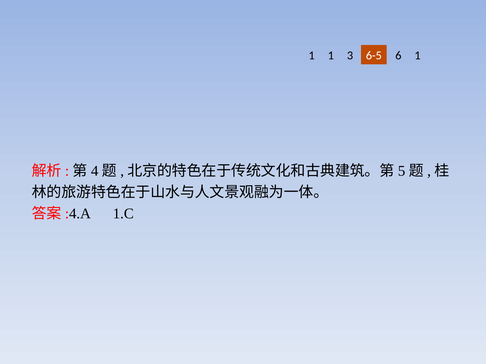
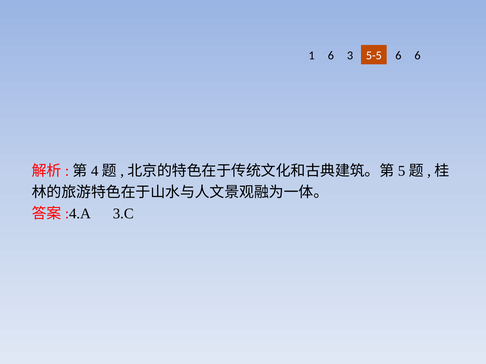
1 1: 1 -> 6 (331, 56)
6-5: 6-5 -> 5-5 (374, 56)
6 1: 1 -> 6 (418, 56)
1.C: 1.C -> 3.C (123, 214)
